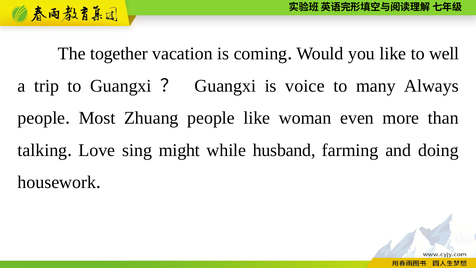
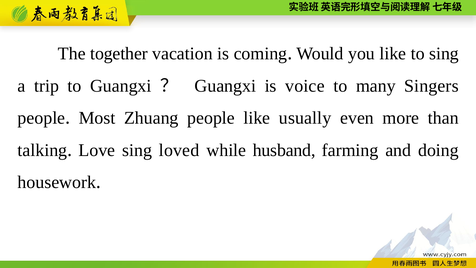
to well: well -> sing (444, 54)
Always: Always -> Singers (431, 86)
woman: woman -> usually (305, 118)
might: might -> loved (179, 150)
